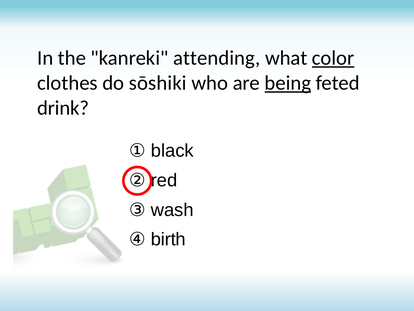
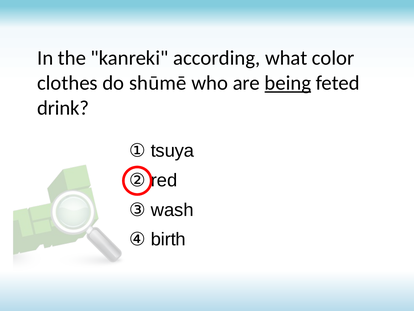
attending: attending -> according (217, 58)
color underline: present -> none (333, 58)
sōshiki: sōshiki -> shūmē (158, 83)
black: black -> tsuya (172, 150)
